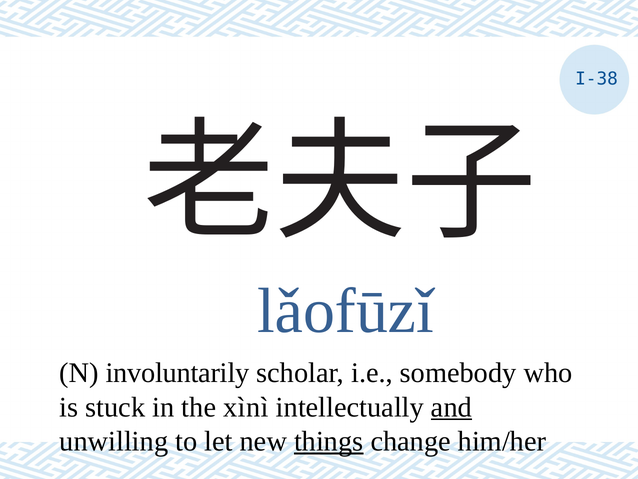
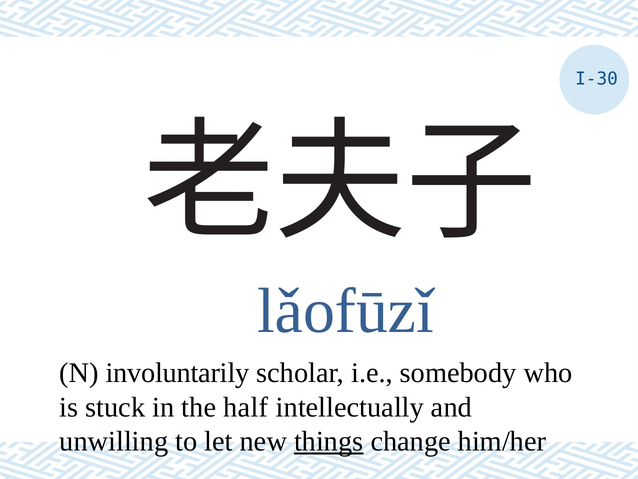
I-38: I-38 -> I-30 (597, 79)
xìnì: xìnì -> half (246, 407)
and underline: present -> none (451, 407)
